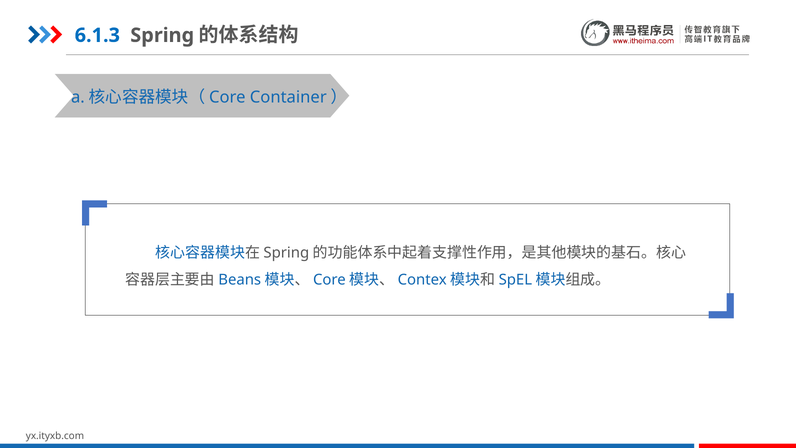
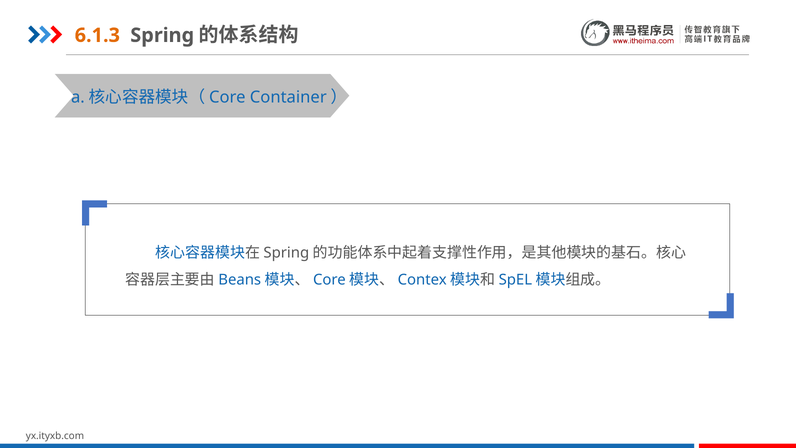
6.1.3 colour: blue -> orange (97, 35)
